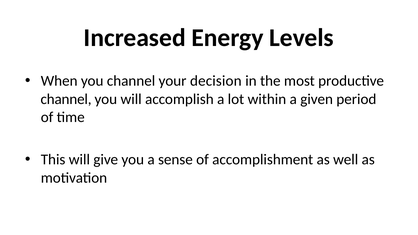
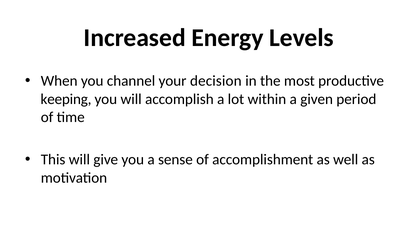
channel: channel -> keeping (66, 99)
